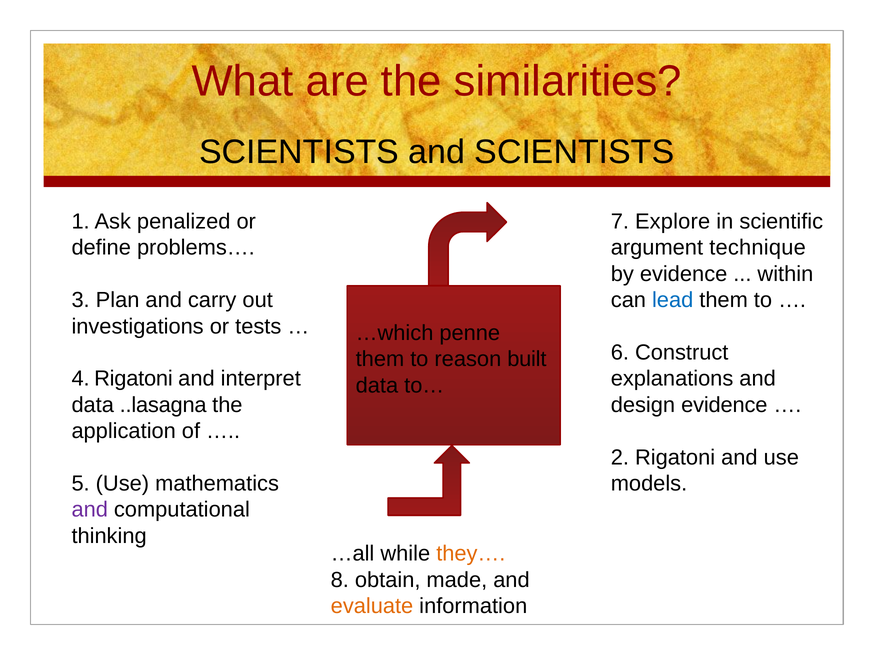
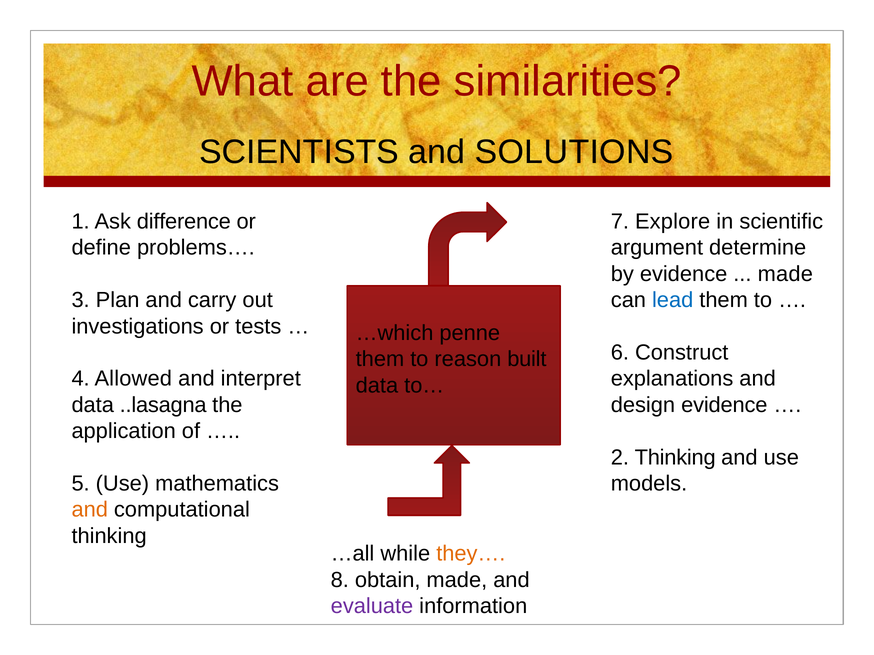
and SCIENTISTS: SCIENTISTS -> SOLUTIONS (574, 152)
penalized: penalized -> difference (184, 222)
technique: technique -> determine (758, 248)
within: within -> made (785, 274)
4 Rigatoni: Rigatoni -> Allowed (133, 379)
2 Rigatoni: Rigatoni -> Thinking (675, 458)
and colour: purple -> orange (90, 510)
evaluate colour: orange -> purple (372, 607)
